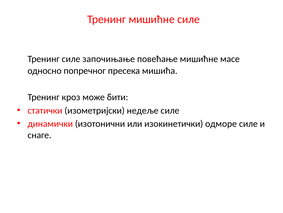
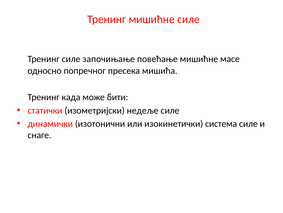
кроз: кроз -> када (71, 97)
одморе: одморе -> система (221, 123)
